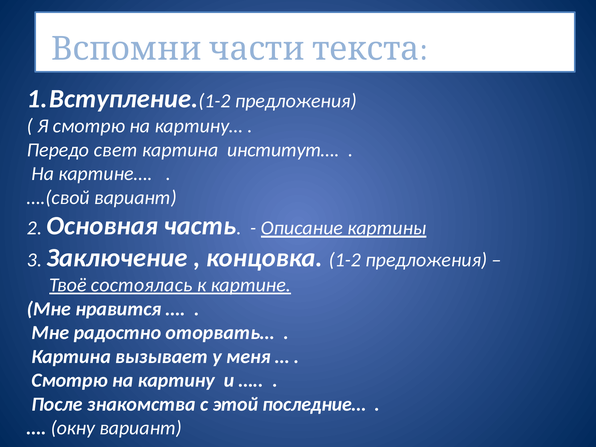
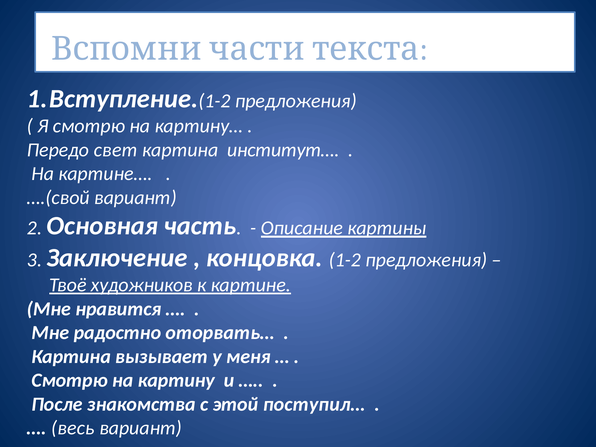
состоялась: состоялась -> художников (142, 285)
последние…: последние… -> поступил… (314, 404)
окну: окну -> весь (73, 428)
